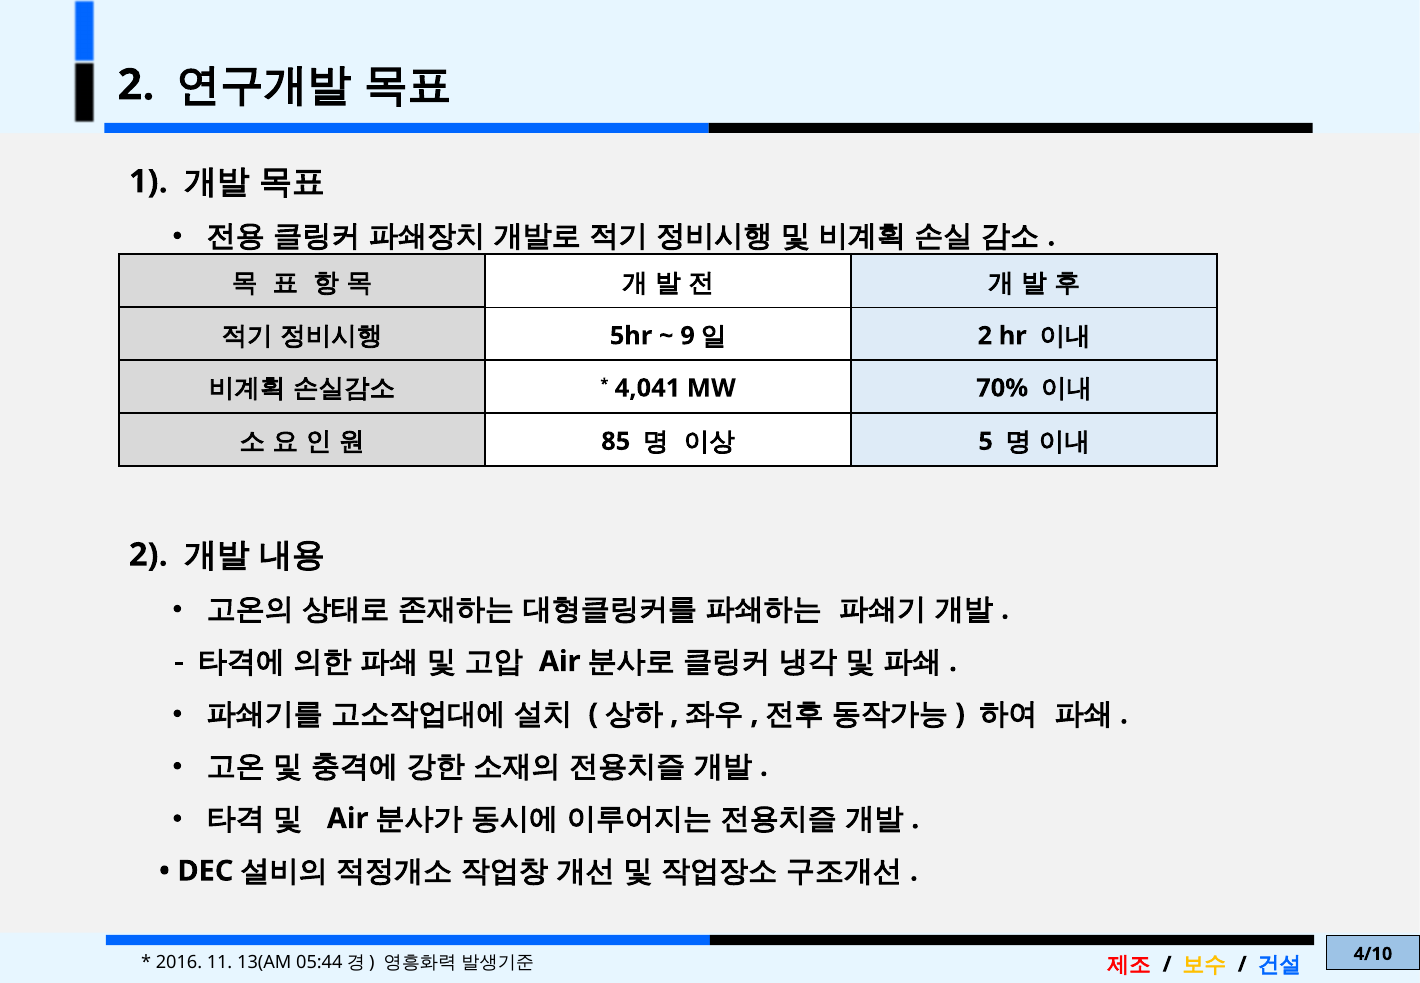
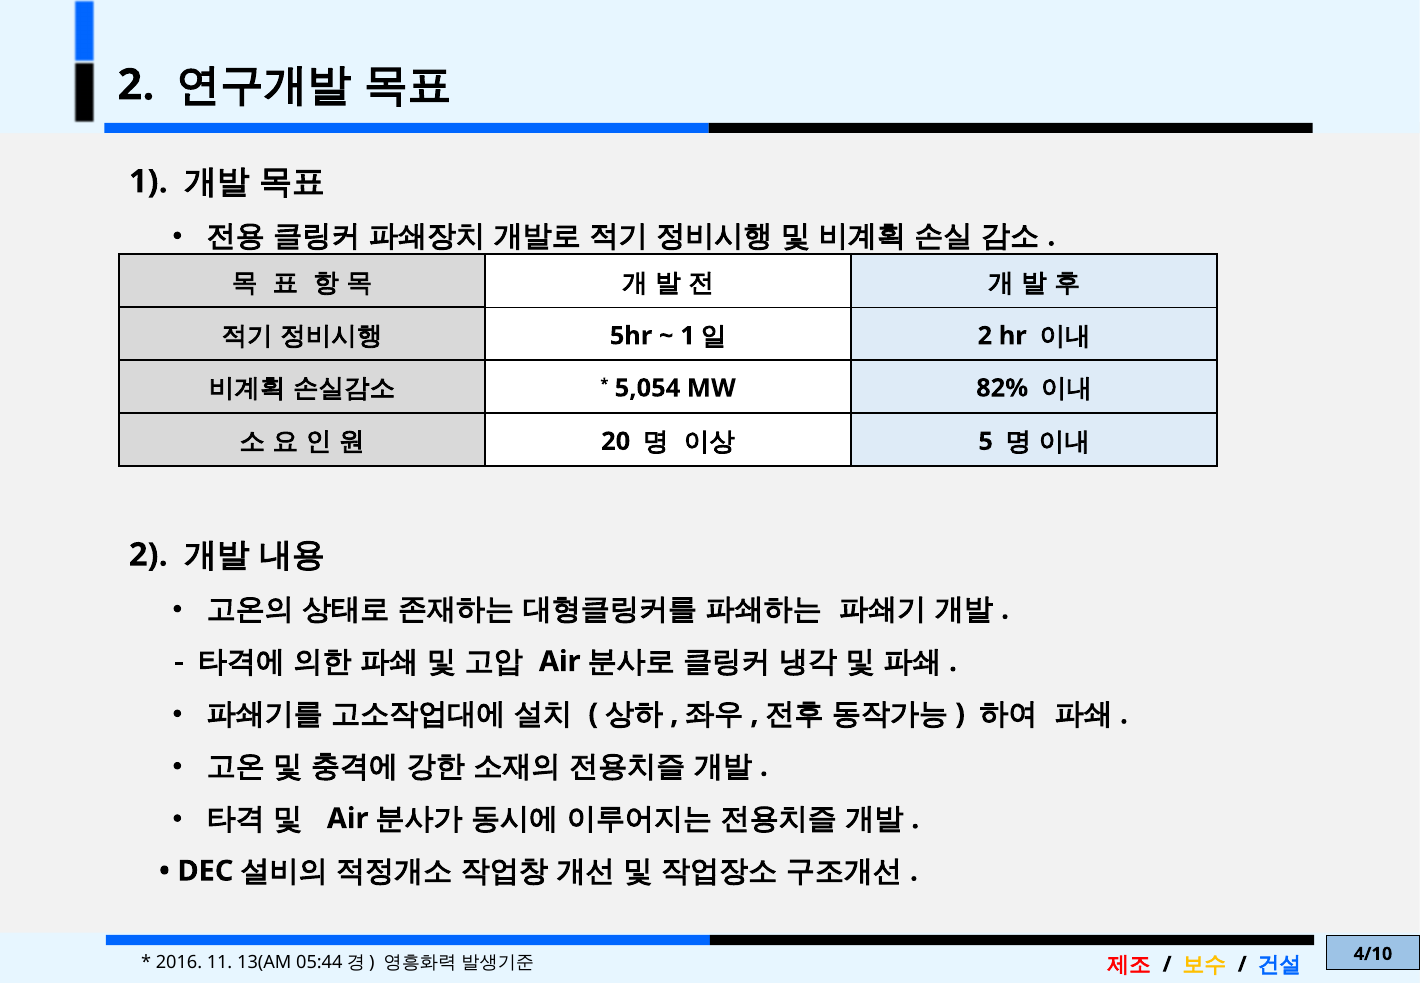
9: 9 -> 1 (688, 336)
4,041: 4,041 -> 5,054 (648, 388)
70%: 70% -> 82% (1002, 388)
85: 85 -> 20 (616, 441)
